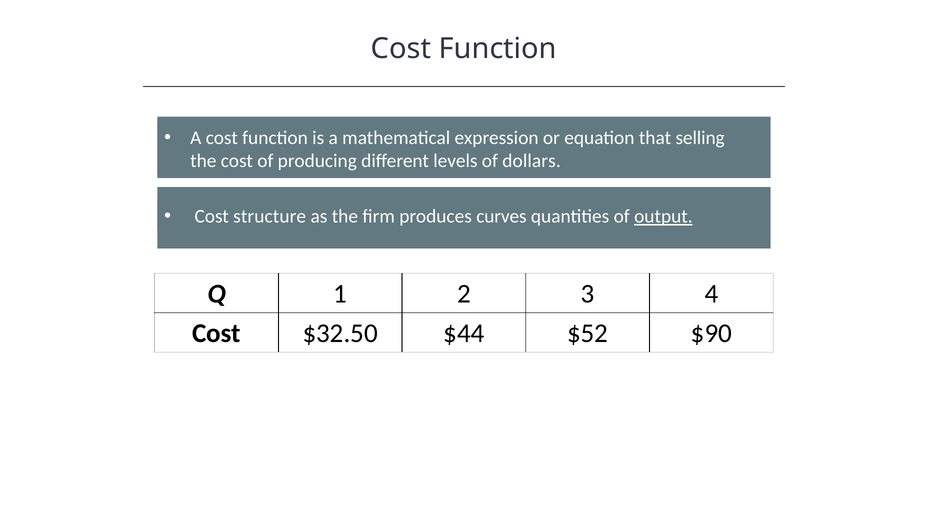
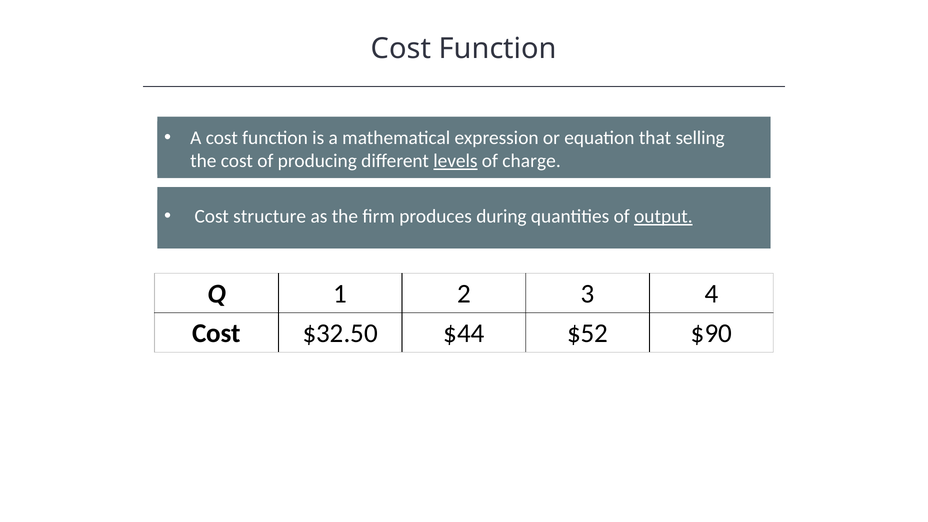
levels underline: none -> present (455, 161)
dollars: dollars -> charge (532, 161)
curves: curves -> during (501, 216)
